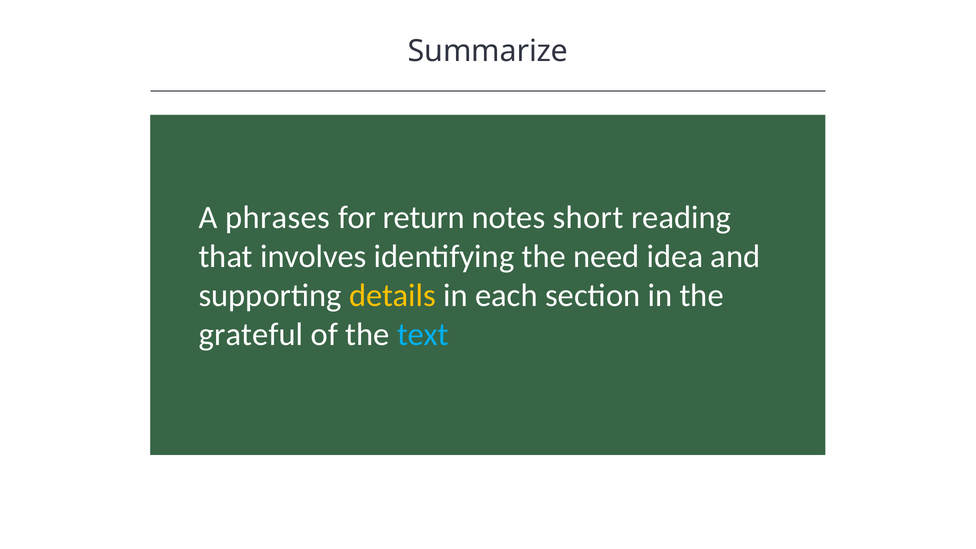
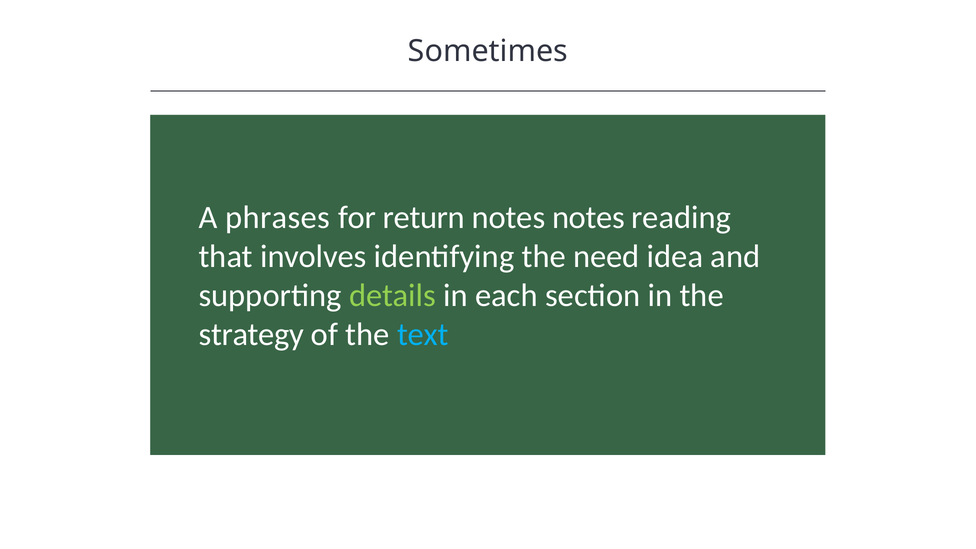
Summarize: Summarize -> Sometimes (488, 51)
notes short: short -> notes (588, 217)
details colour: yellow -> light green (393, 295)
grateful: grateful -> strategy (251, 334)
